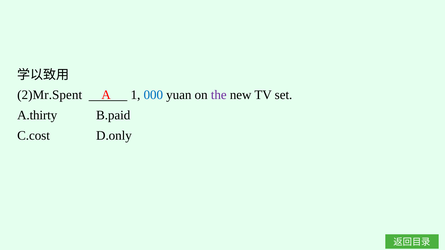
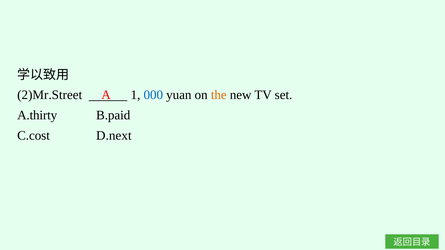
2)Mr.Spent: 2)Mr.Spent -> 2)Mr.Street (50, 95)
the colour: purple -> orange (219, 95)
D.only: D.only -> D.next (114, 136)
